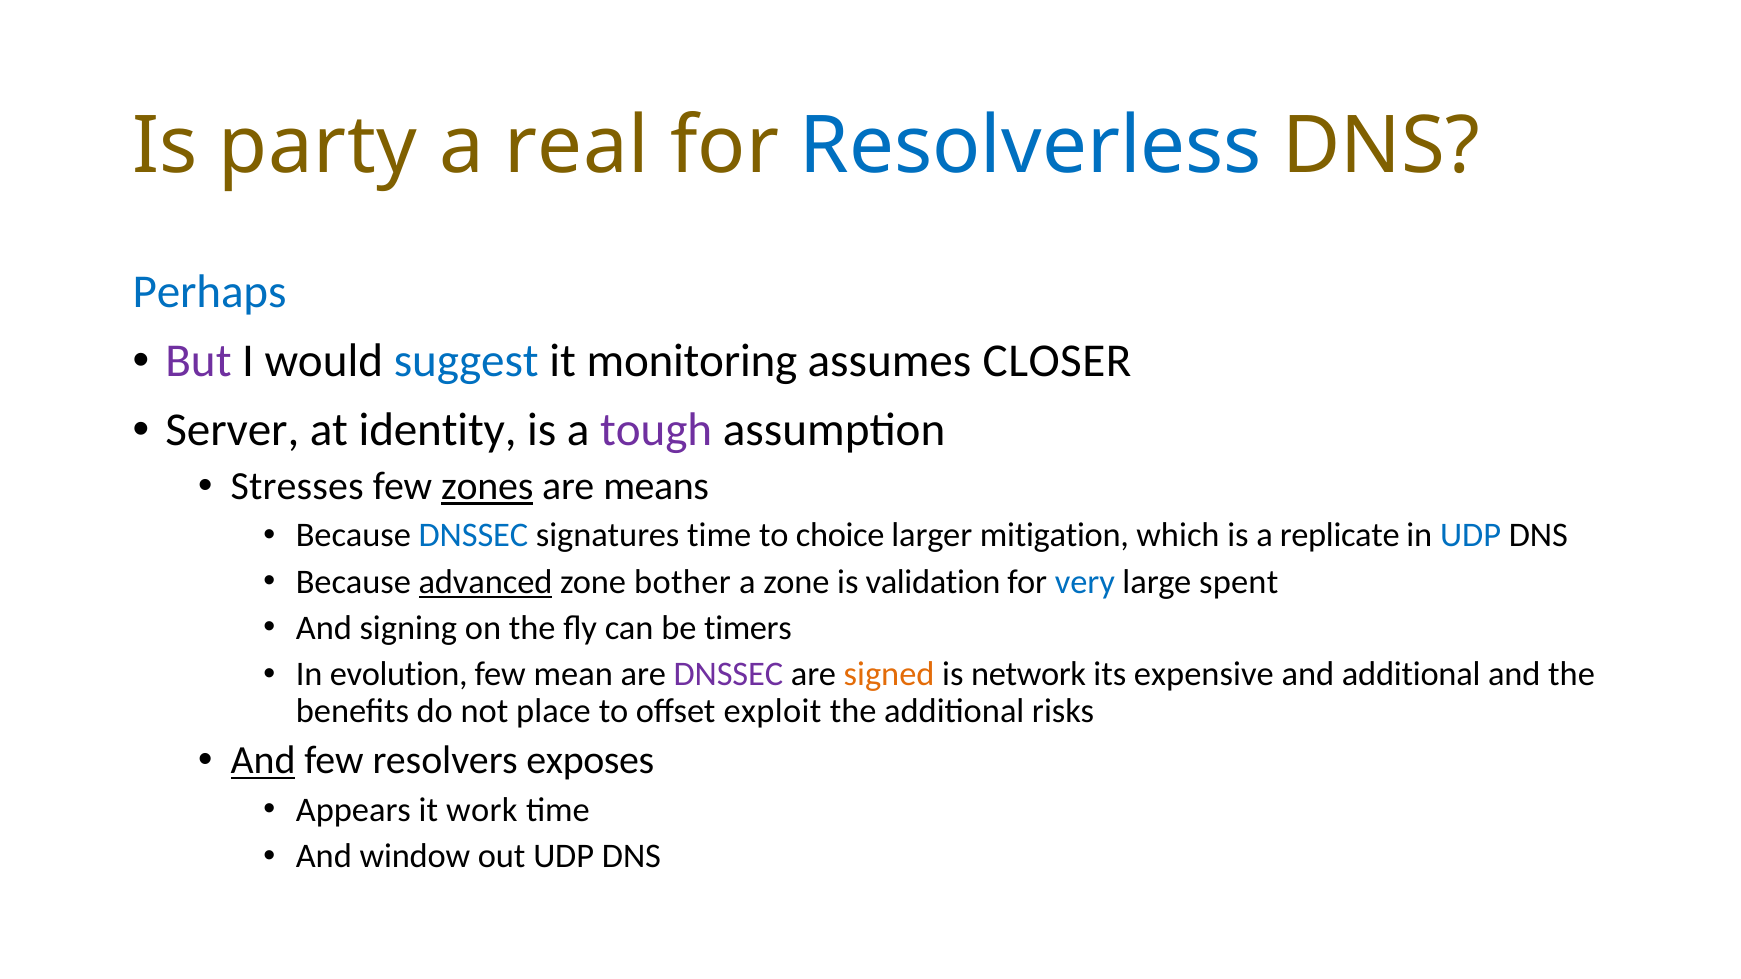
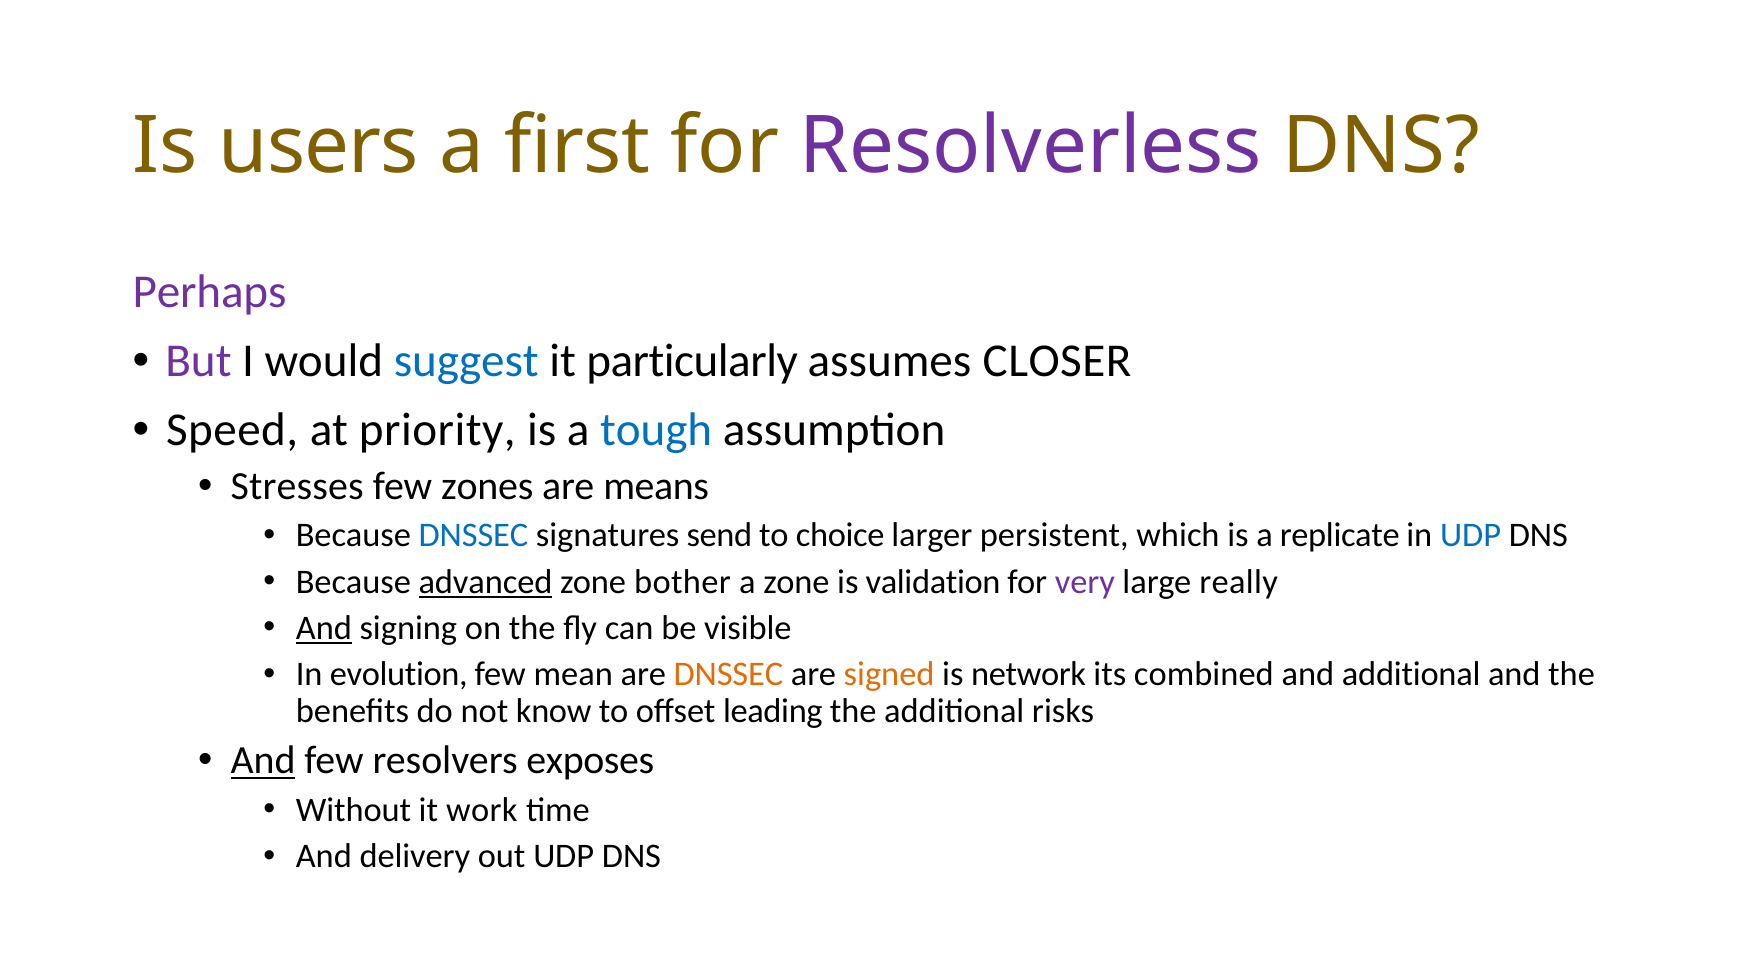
party: party -> users (319, 146)
real: real -> first (577, 146)
Resolverless colour: blue -> purple (1031, 146)
Perhaps colour: blue -> purple (210, 292)
monitoring: monitoring -> particularly (692, 361)
Server: Server -> Speed (232, 430)
identity: identity -> priority (437, 430)
tough colour: purple -> blue (656, 430)
zones underline: present -> none (487, 487)
signatures time: time -> send (719, 536)
mitigation: mitigation -> persistent (1054, 536)
very colour: blue -> purple (1085, 582)
spent: spent -> really (1239, 582)
And underline: none -> present (324, 628)
timers: timers -> visible (748, 628)
DNSSEC colour: purple -> orange (728, 675)
expensive: expensive -> combined (1204, 675)
place: place -> know (554, 712)
exploit: exploit -> leading (773, 712)
Appears: Appears -> Without (353, 810)
window: window -> delivery (415, 856)
